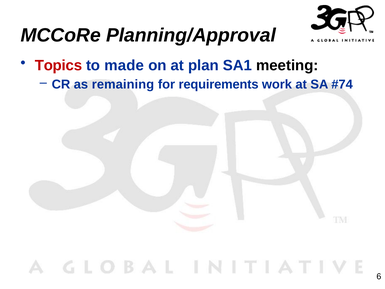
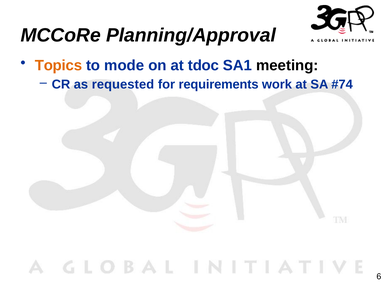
Topics colour: red -> orange (58, 65)
made: made -> mode (124, 65)
plan: plan -> tdoc (203, 65)
remaining: remaining -> requested (123, 84)
